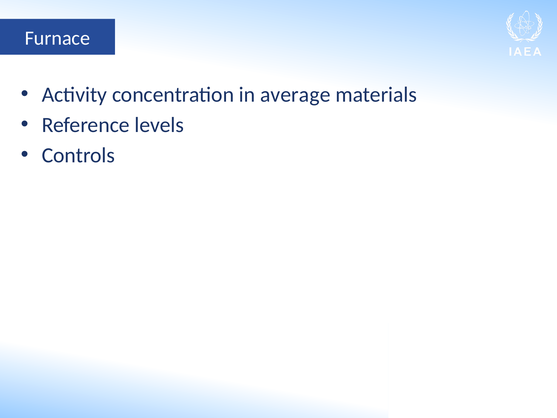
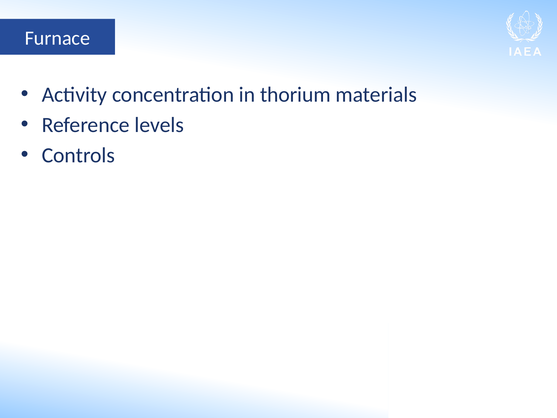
average: average -> thorium (295, 95)
